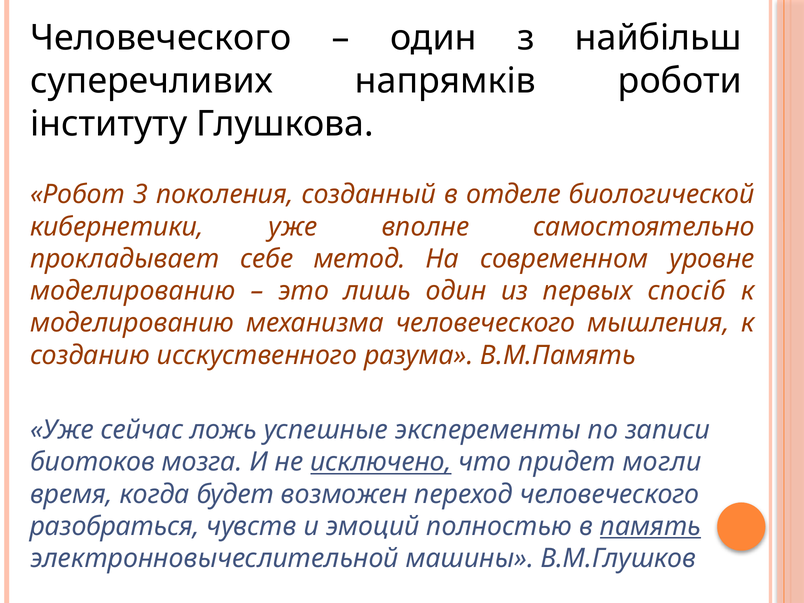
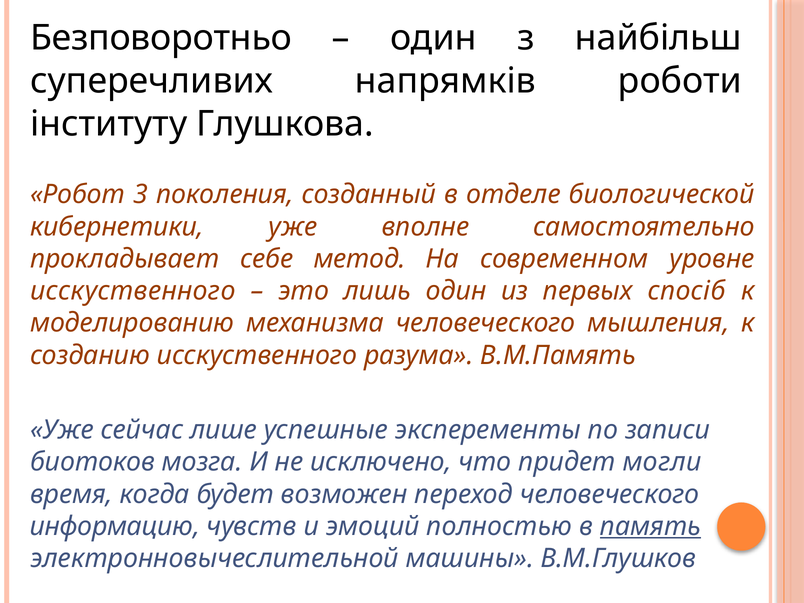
Человеческого: Человеческого -> Безповоротньо (161, 38)
моделированию: моделированию -> исскуственного (133, 291)
ложь: ложь -> лише (224, 430)
исключено underline: present -> none (381, 462)
разобраться: разобраться -> информацию (115, 526)
